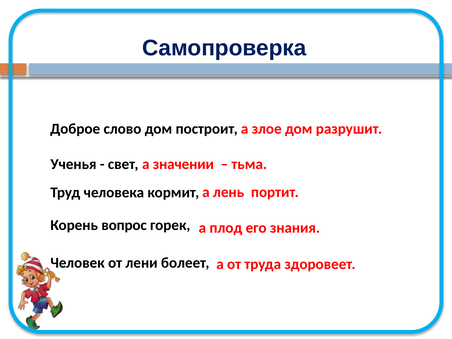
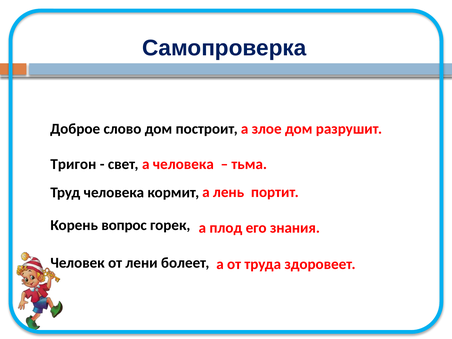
Ученья: Ученья -> Тригон (73, 164)
а значении: значении -> человека (183, 164)
